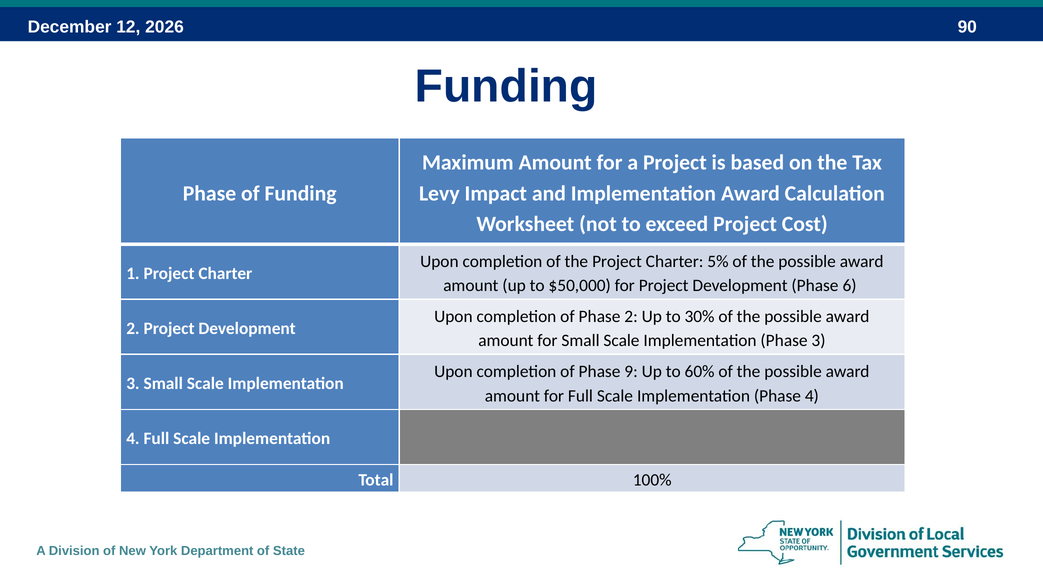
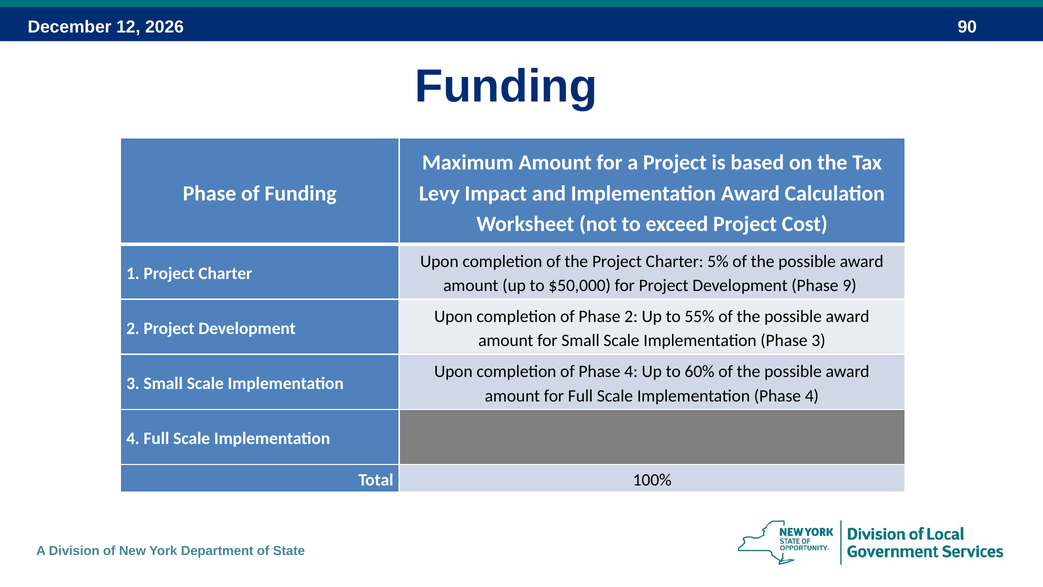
6: 6 -> 9 (850, 286)
30%: 30% -> 55% (700, 316)
of Phase 9: 9 -> 4 (631, 371)
